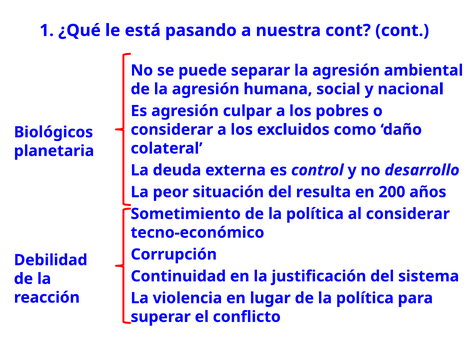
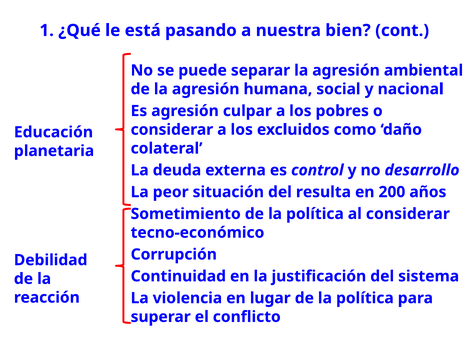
nuestra cont: cont -> bien (348, 30)
Biológicos: Biológicos -> Educación (53, 132)
